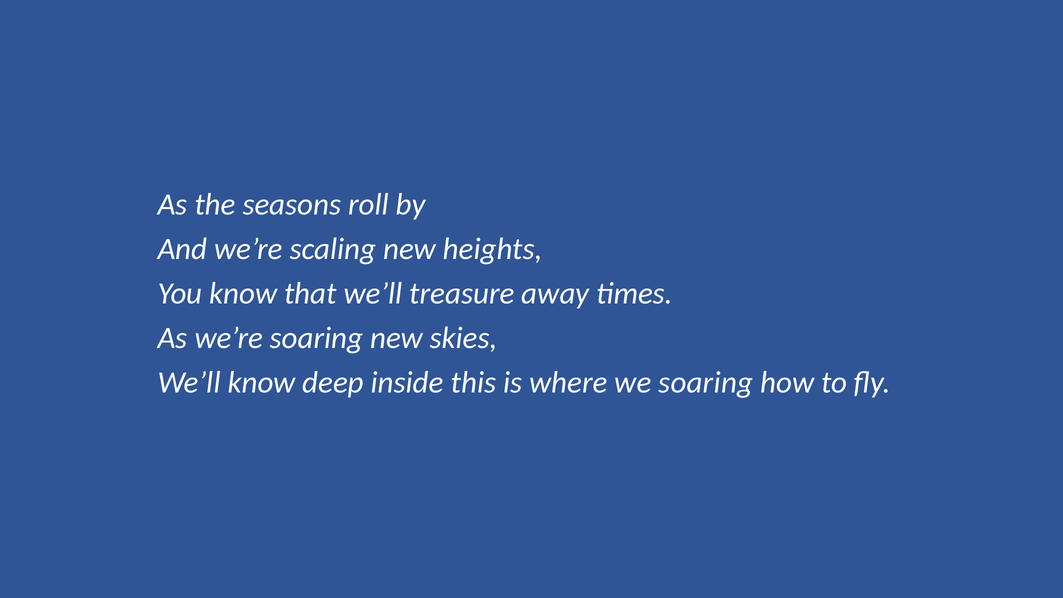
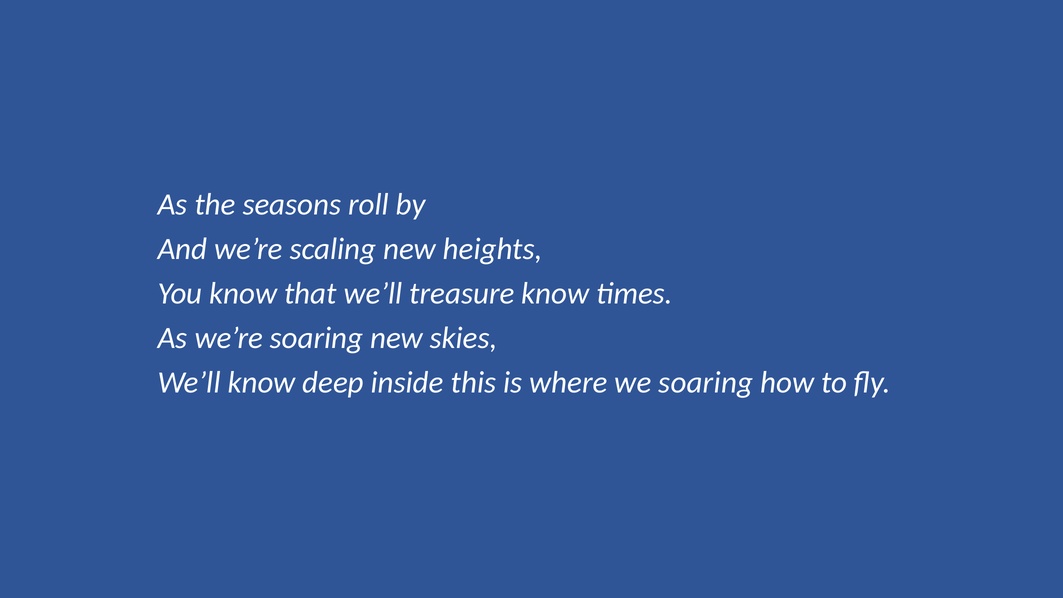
treasure away: away -> know (555, 294)
